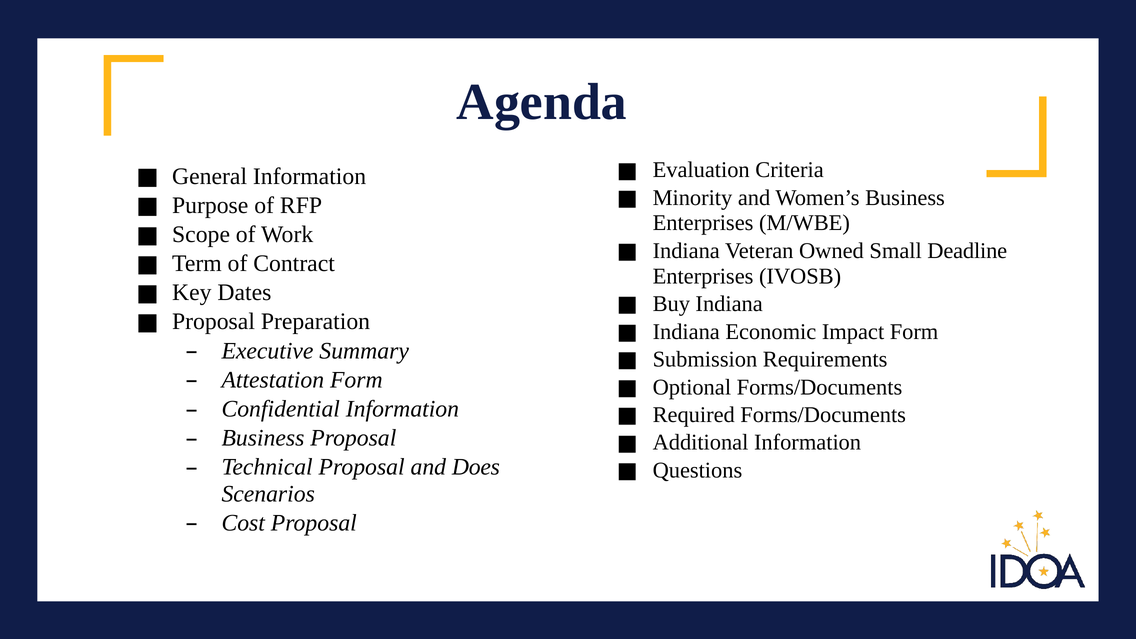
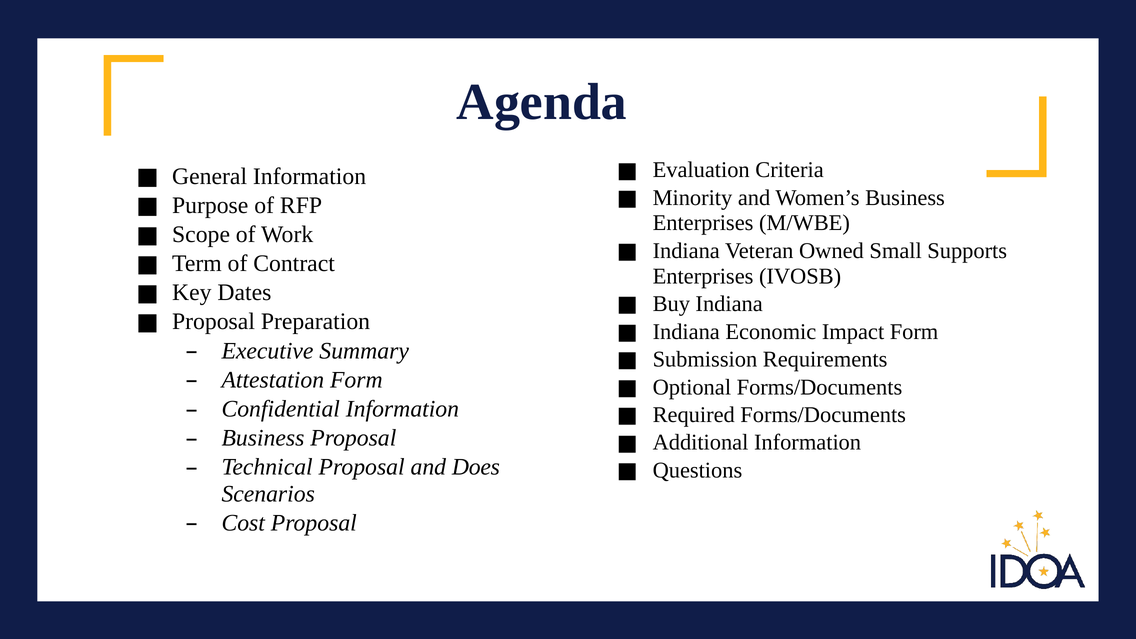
Deadline: Deadline -> Supports (967, 251)
